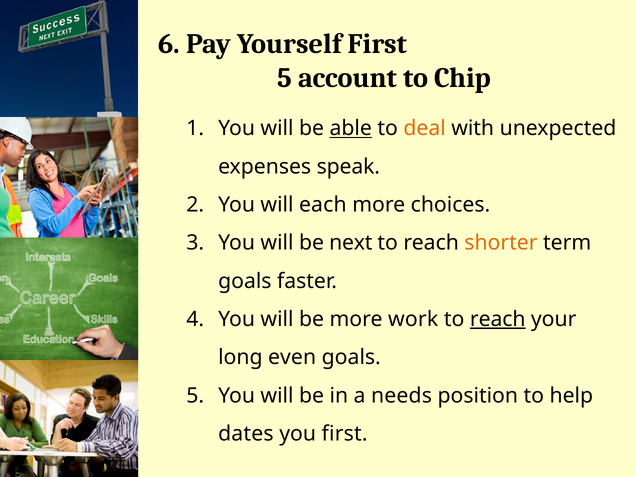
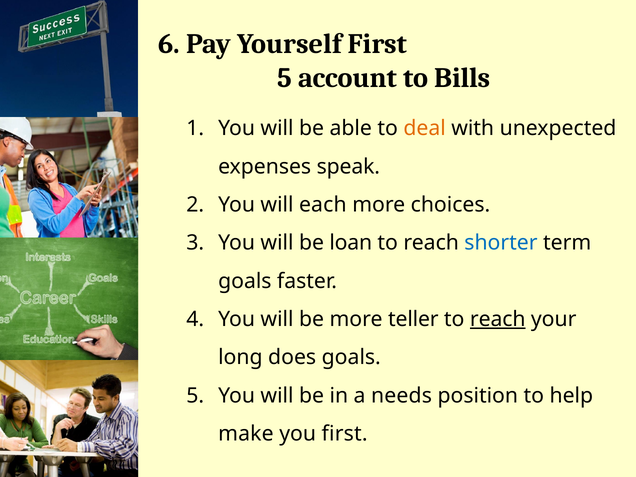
Chip: Chip -> Bills (462, 78)
able underline: present -> none (351, 128)
next: next -> loan (351, 243)
shorter colour: orange -> blue (501, 243)
work: work -> teller (413, 319)
even: even -> does (292, 357)
dates: dates -> make (246, 434)
